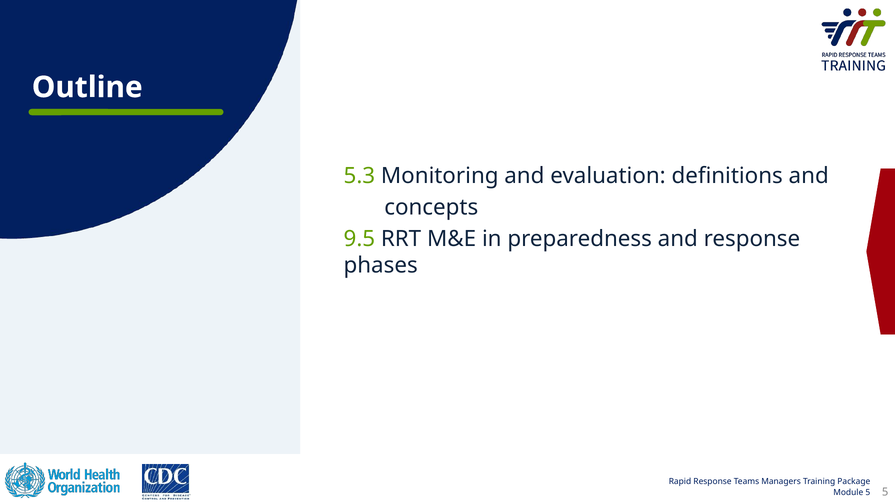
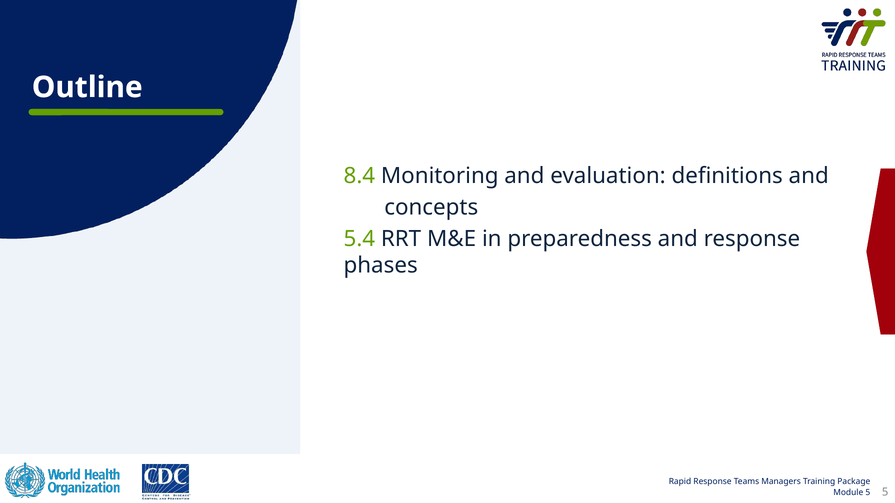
5.3: 5.3 -> 8.4 (359, 176)
9.5: 9.5 -> 5.4 (359, 239)
